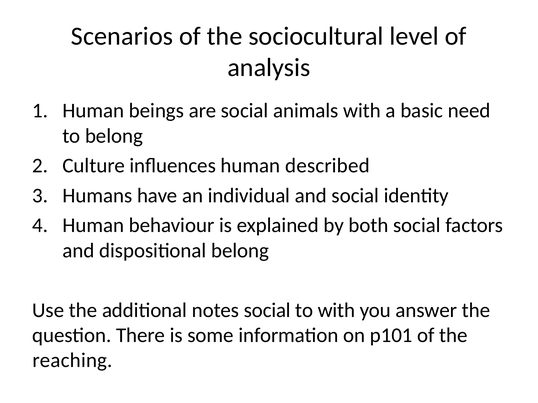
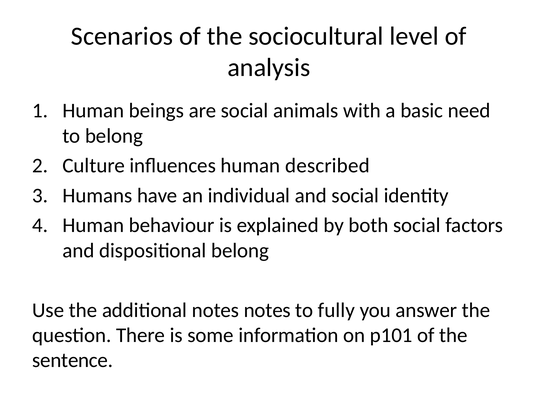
notes social: social -> notes (267, 311)
to with: with -> fully (336, 311)
reaching: reaching -> sentence (73, 361)
